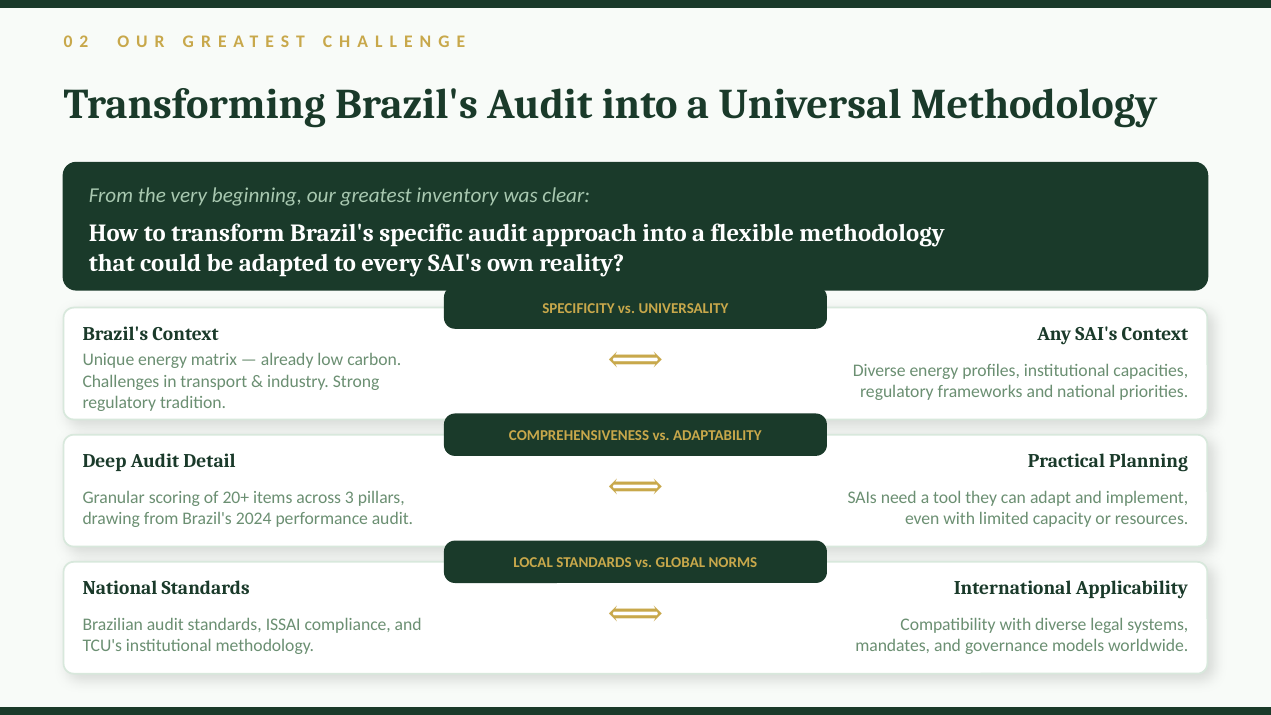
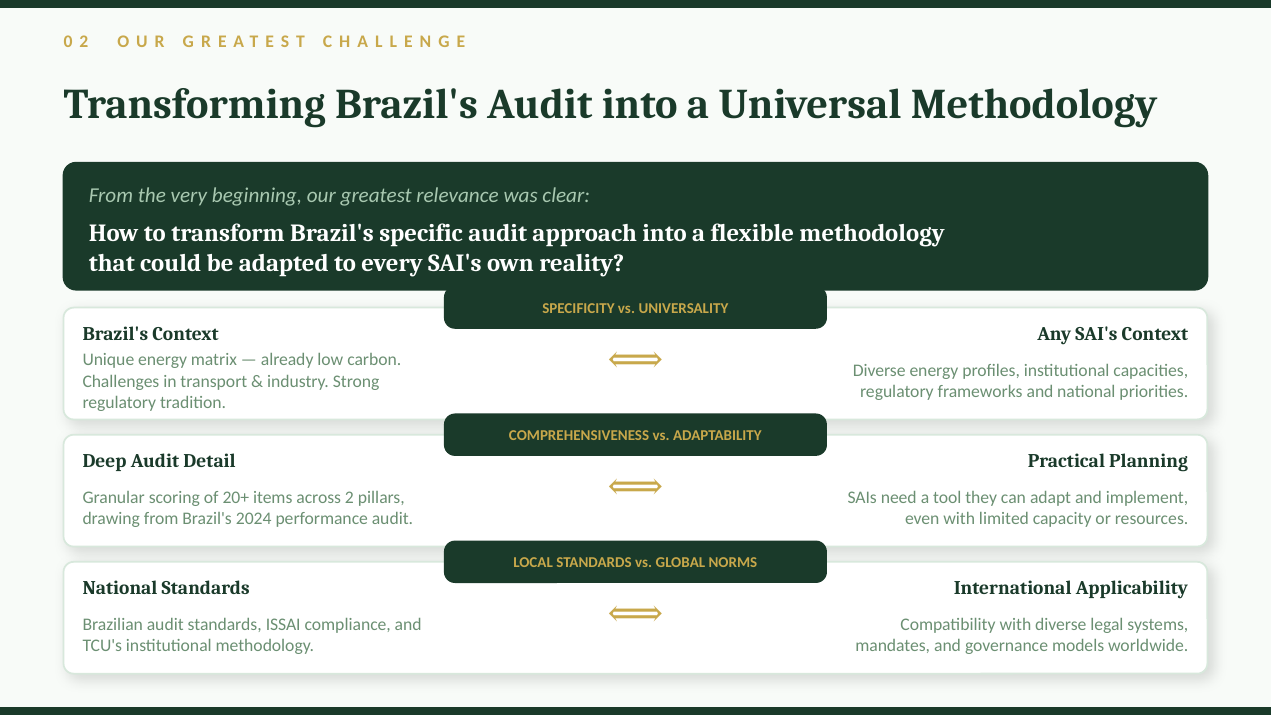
inventory: inventory -> relevance (458, 196)
across 3: 3 -> 2 (349, 498)
